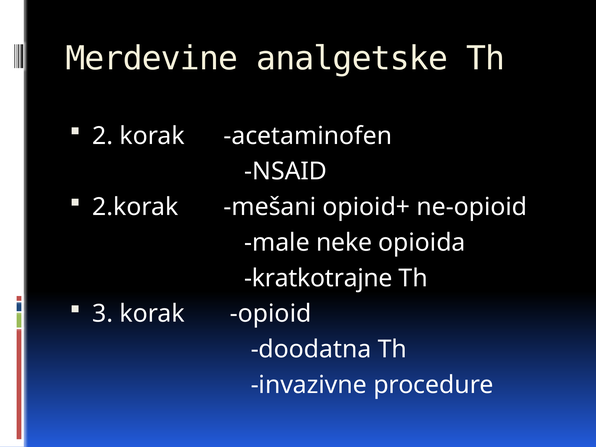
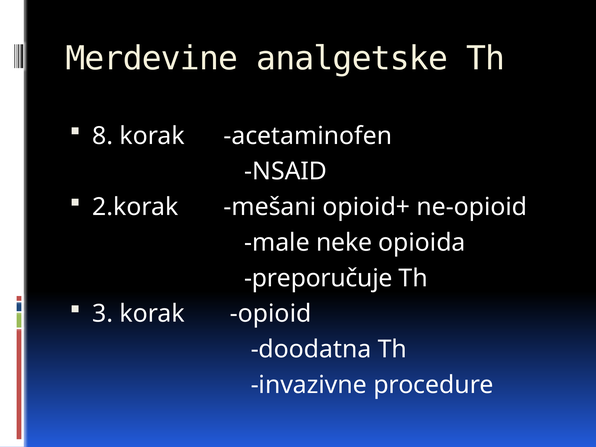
2: 2 -> 8 (103, 136)
kratkotrajne: kratkotrajne -> preporučuje (318, 278)
